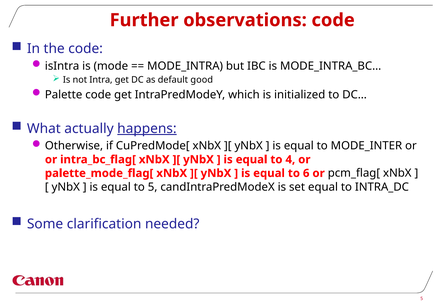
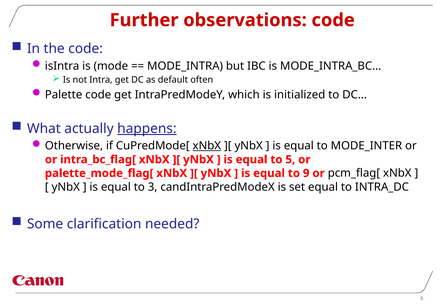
good: good -> often (202, 80)
xNbX underline: none -> present (207, 146)
to 4: 4 -> 5 (290, 160)
6: 6 -> 9 (306, 173)
to 5: 5 -> 3 (153, 187)
